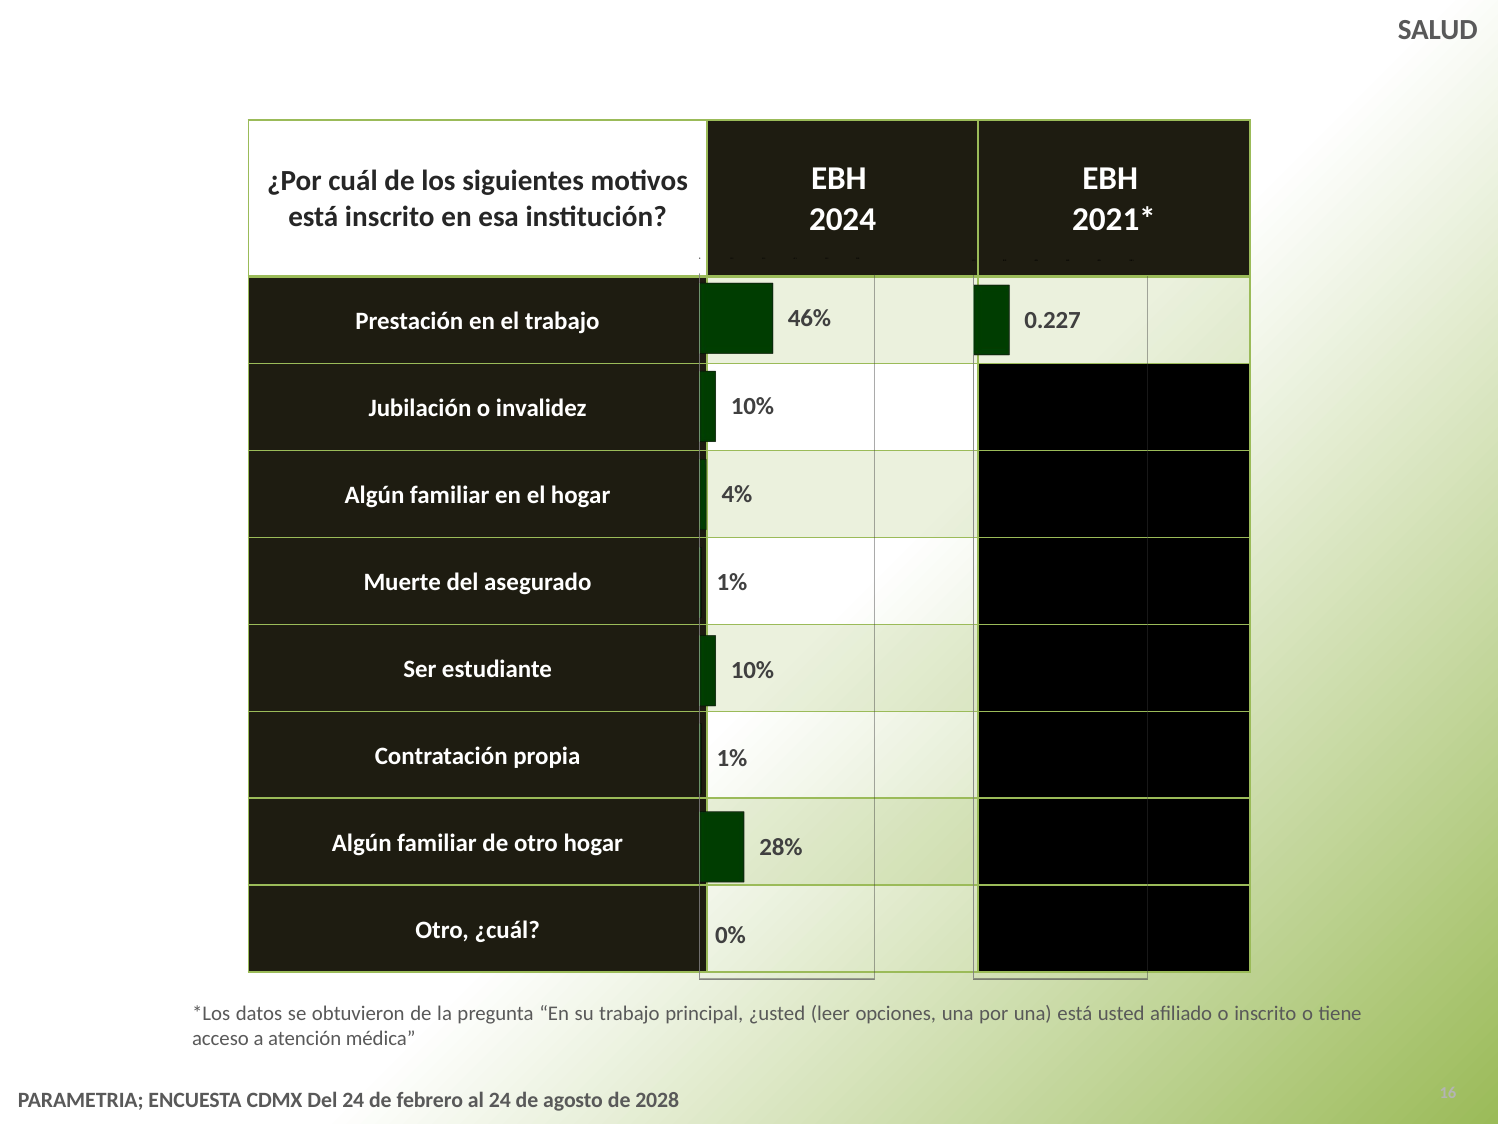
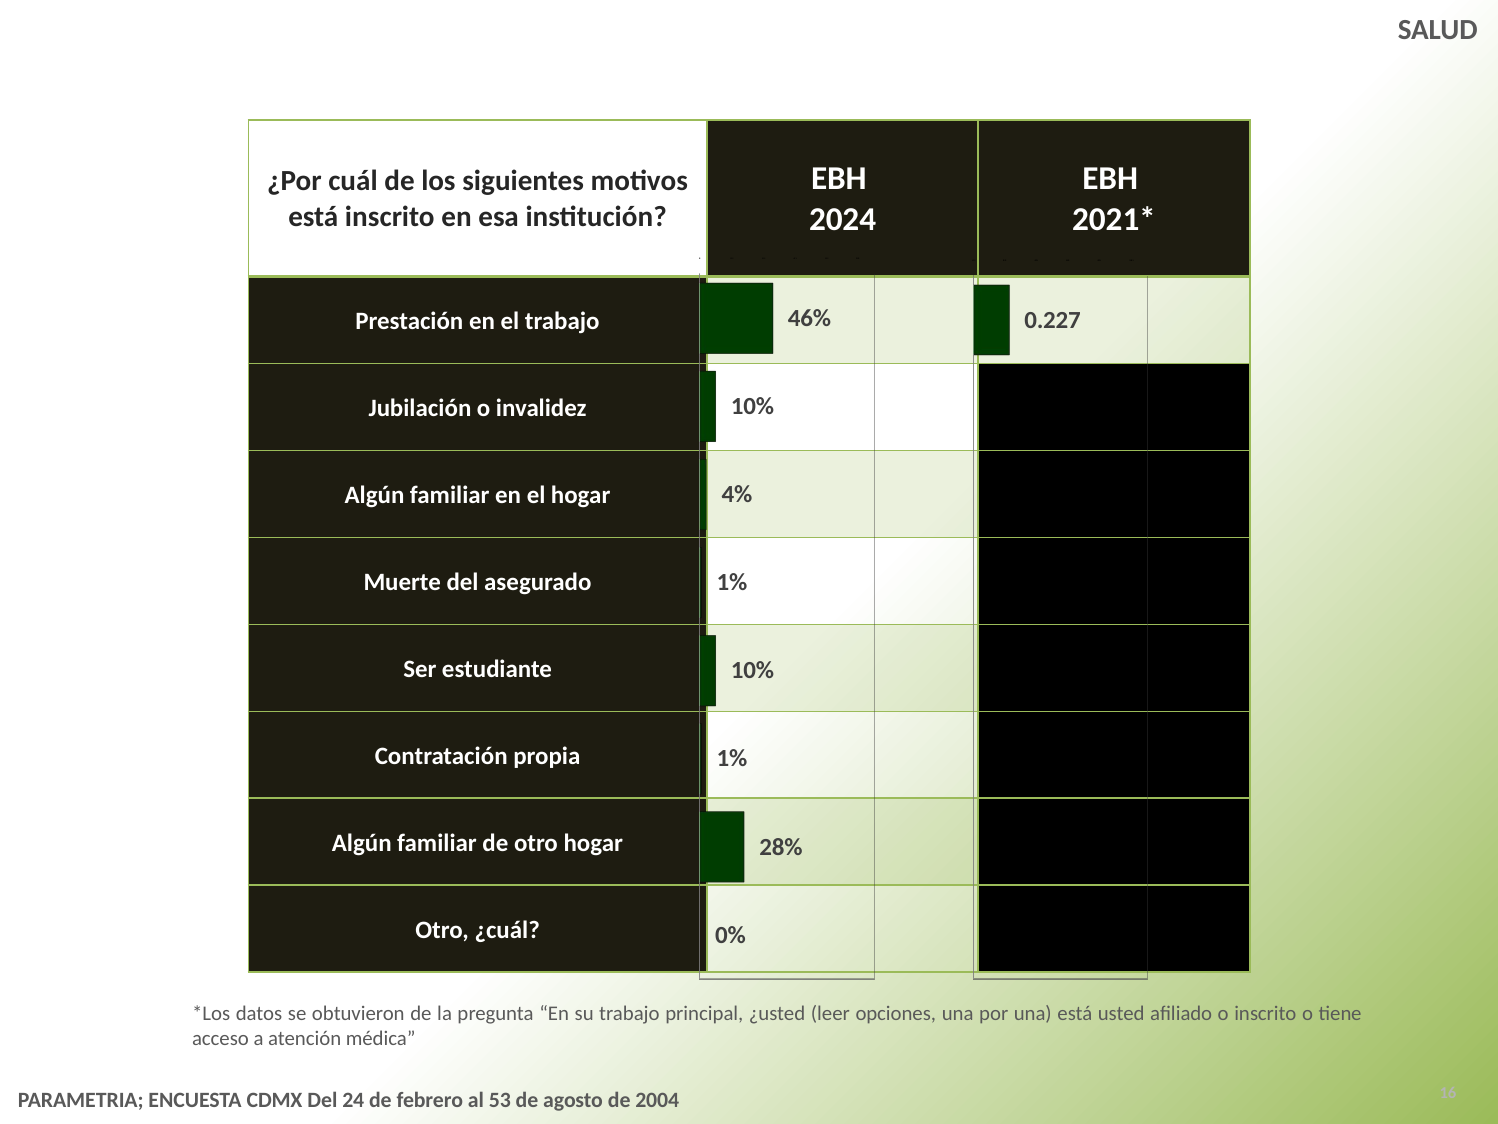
al 24: 24 -> 53 (500, 1100)
2028: 2028 -> 2004 (657, 1100)
